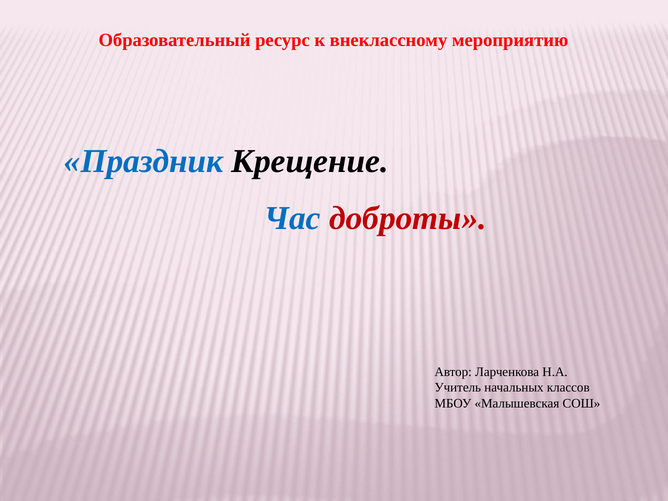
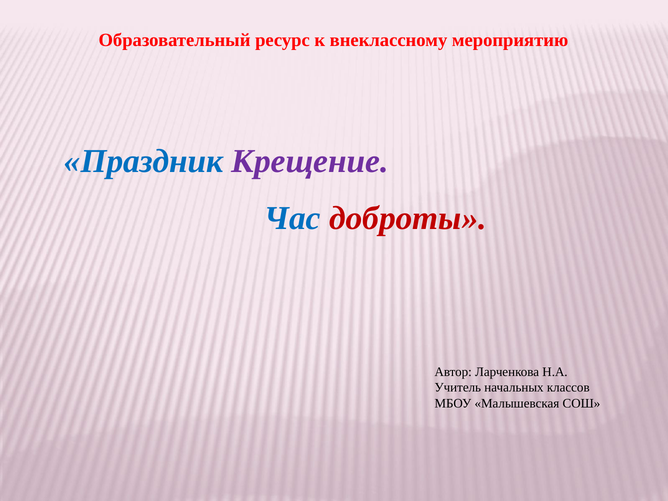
Крещение colour: black -> purple (310, 161)
